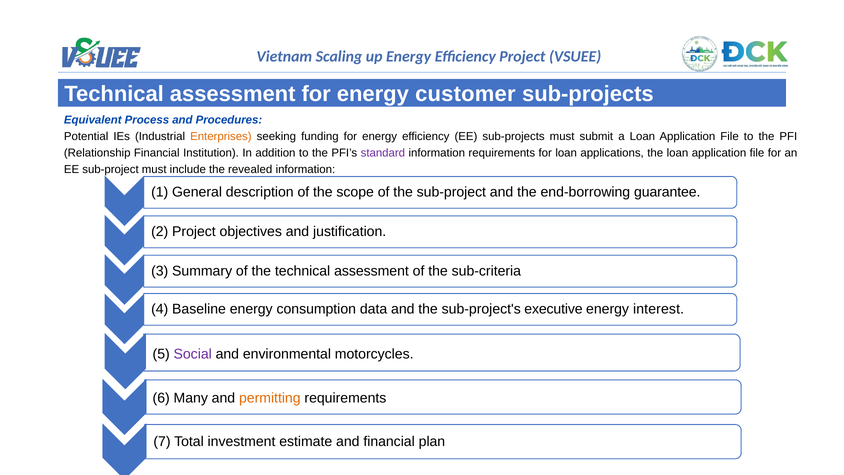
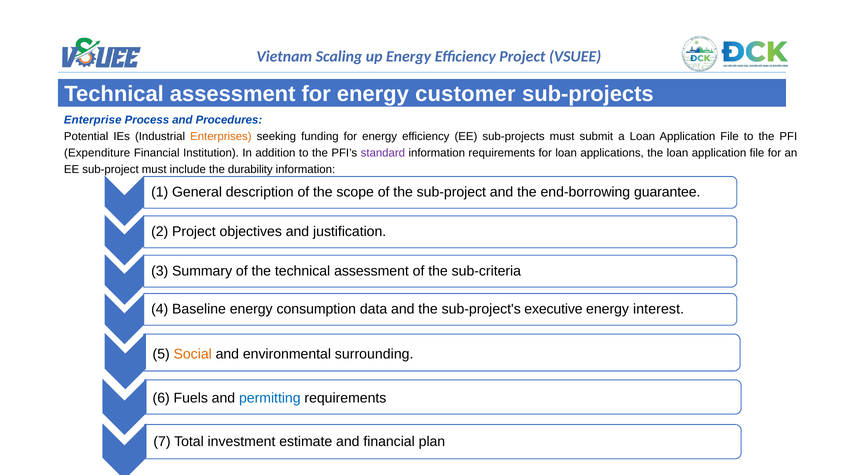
Equivalent: Equivalent -> Enterprise (93, 120)
Relationship: Relationship -> Expenditure (97, 153)
revealed: revealed -> durability (250, 169)
Social colour: purple -> orange (193, 354)
motorcycles: motorcycles -> surrounding (374, 354)
Many: Many -> Fuels (191, 398)
permitting colour: orange -> blue (270, 398)
